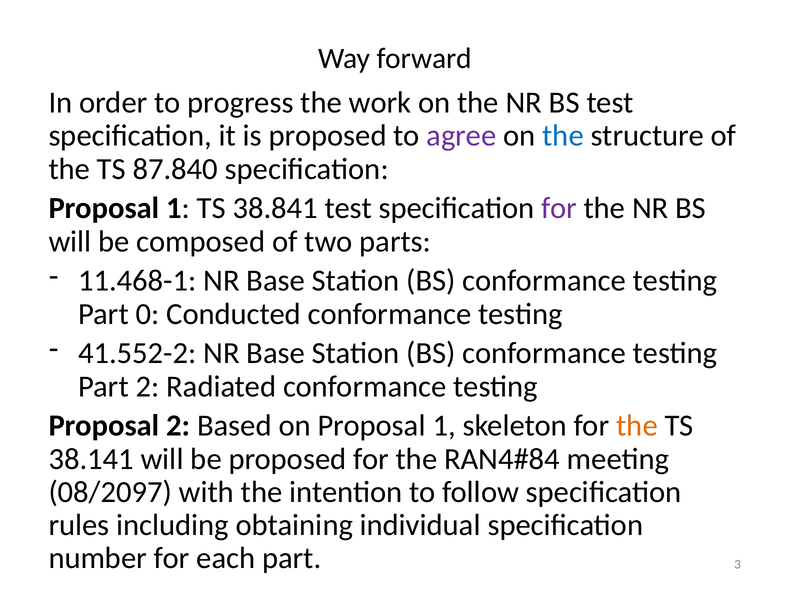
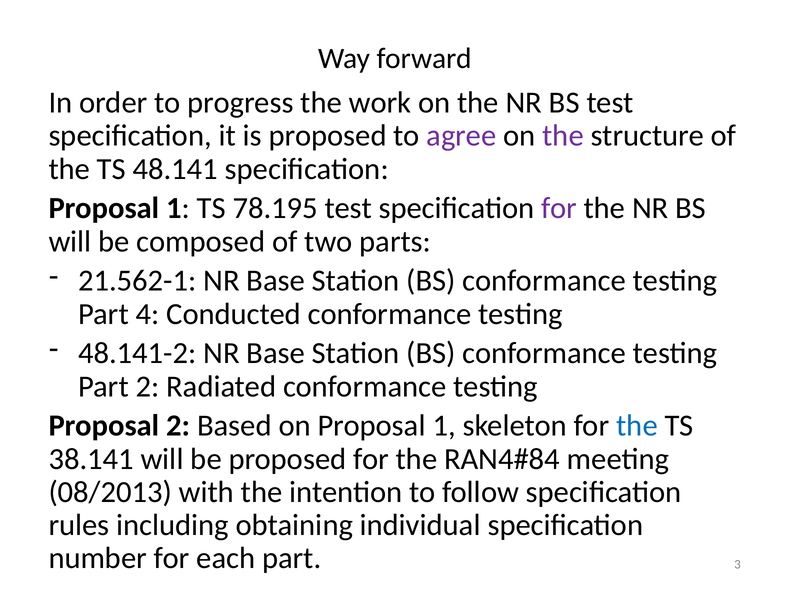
the colour: blue -> purple (563, 136)
87.840: 87.840 -> 48.141 (175, 169)
38.841: 38.841 -> 78.195 (275, 208)
11.468-1: 11.468-1 -> 21.562-1 (137, 281)
0: 0 -> 4 (147, 314)
41.552-2: 41.552-2 -> 48.141-2 (137, 353)
the colour: orange -> blue (637, 426)
08/2097: 08/2097 -> 08/2013 (110, 492)
